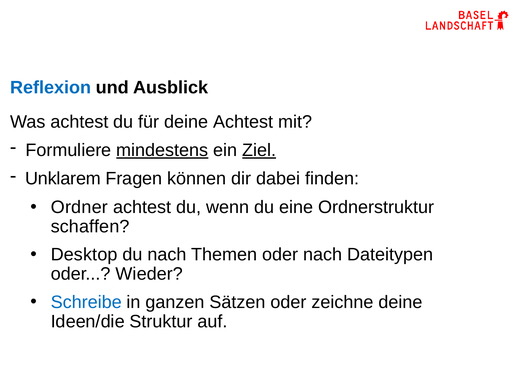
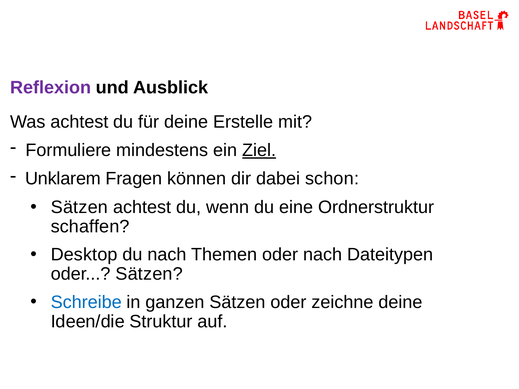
Reflexion colour: blue -> purple (51, 88)
deine Achtest: Achtest -> Erstelle (243, 122)
mindestens underline: present -> none (162, 150)
finden: finden -> schon (332, 179)
Ordner: Ordner -> Sätzen (79, 207)
oder Wieder: Wieder -> Sätzen (149, 274)
